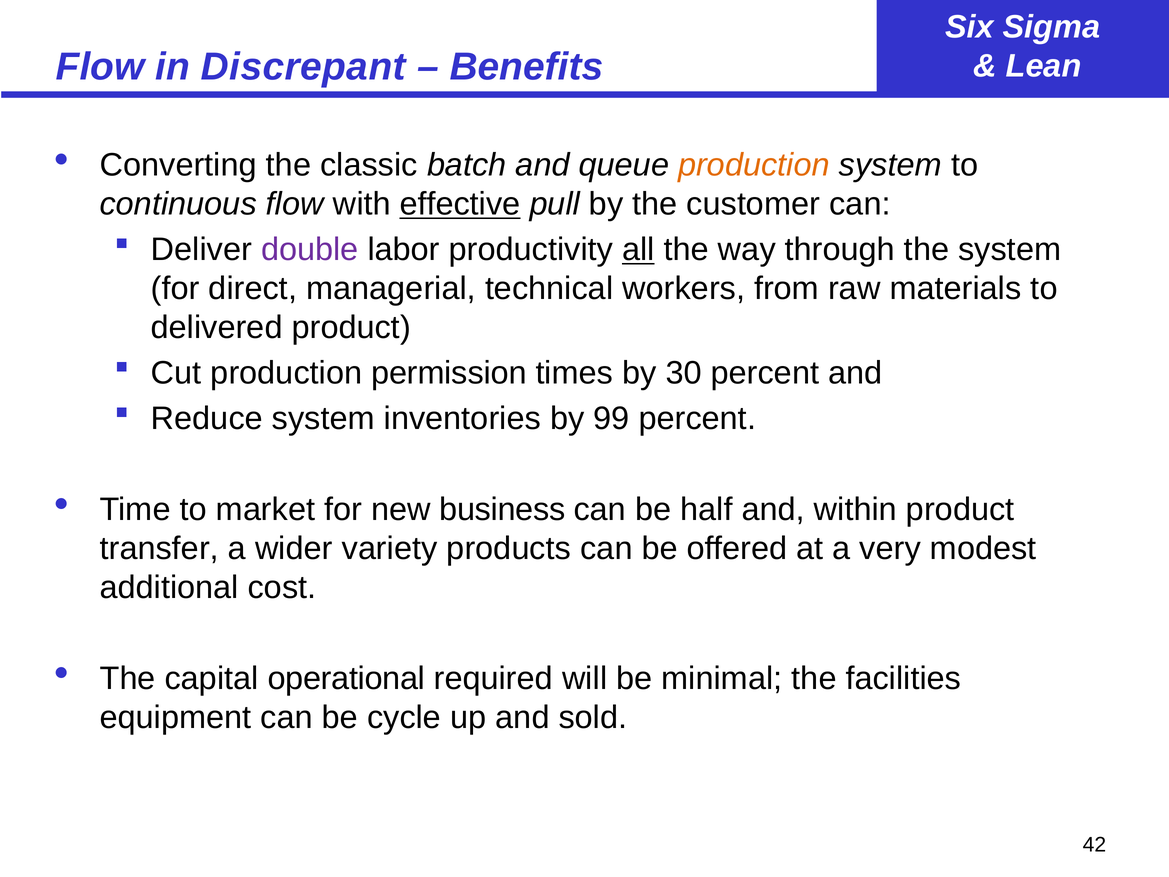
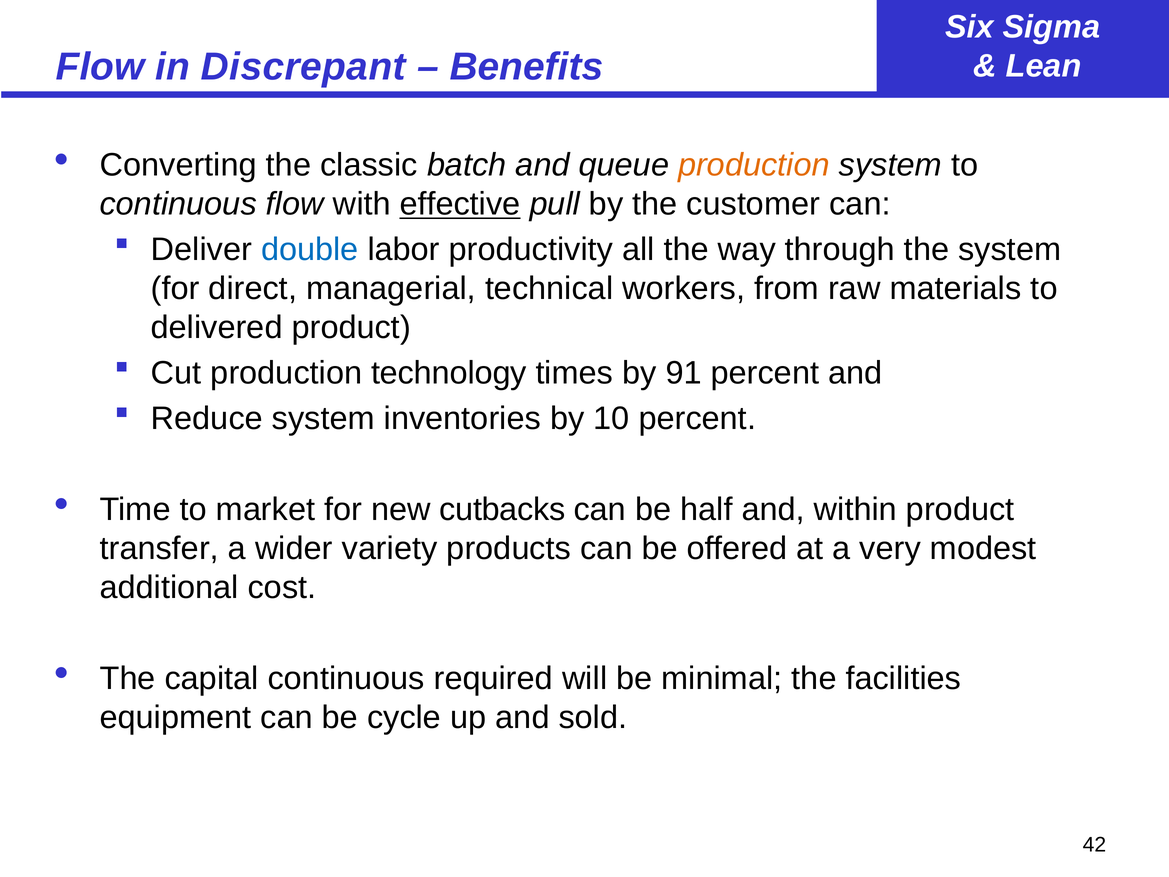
double colour: purple -> blue (310, 250)
all underline: present -> none (638, 250)
permission: permission -> technology (449, 373)
30: 30 -> 91 (684, 373)
99: 99 -> 10 (611, 419)
business: business -> cutbacks (502, 510)
capital operational: operational -> continuous (346, 678)
